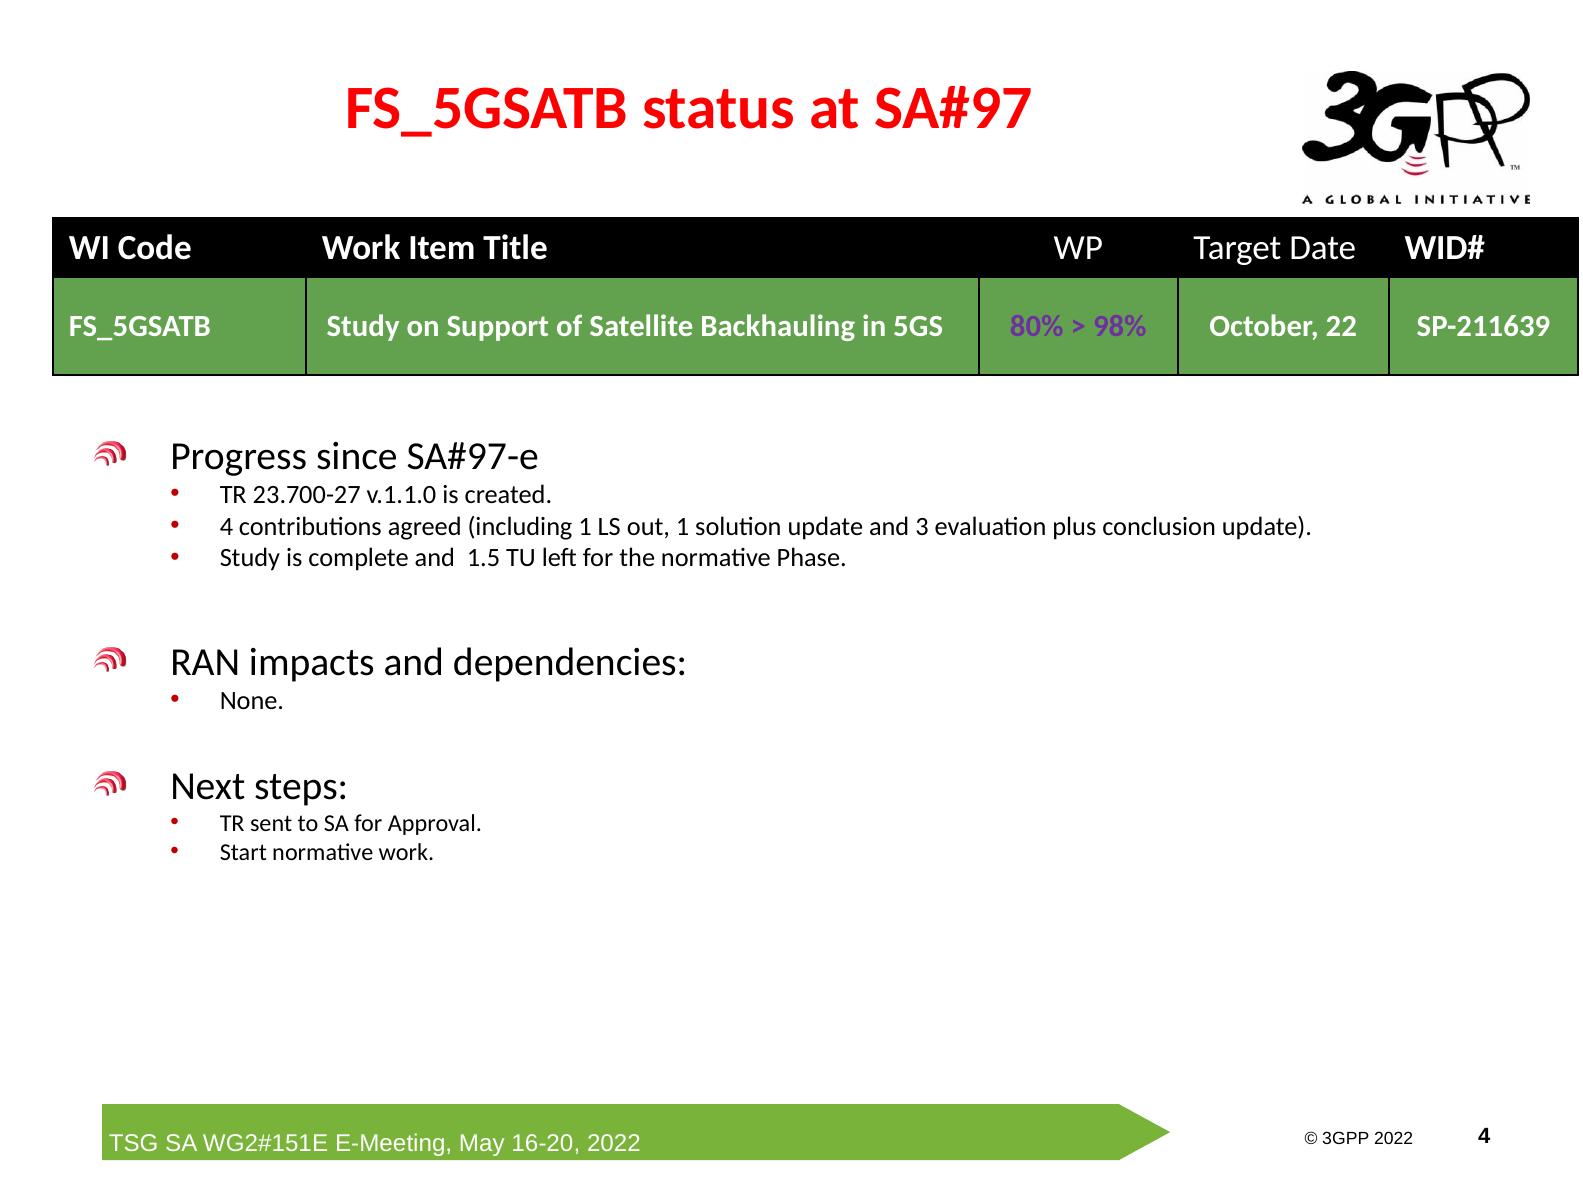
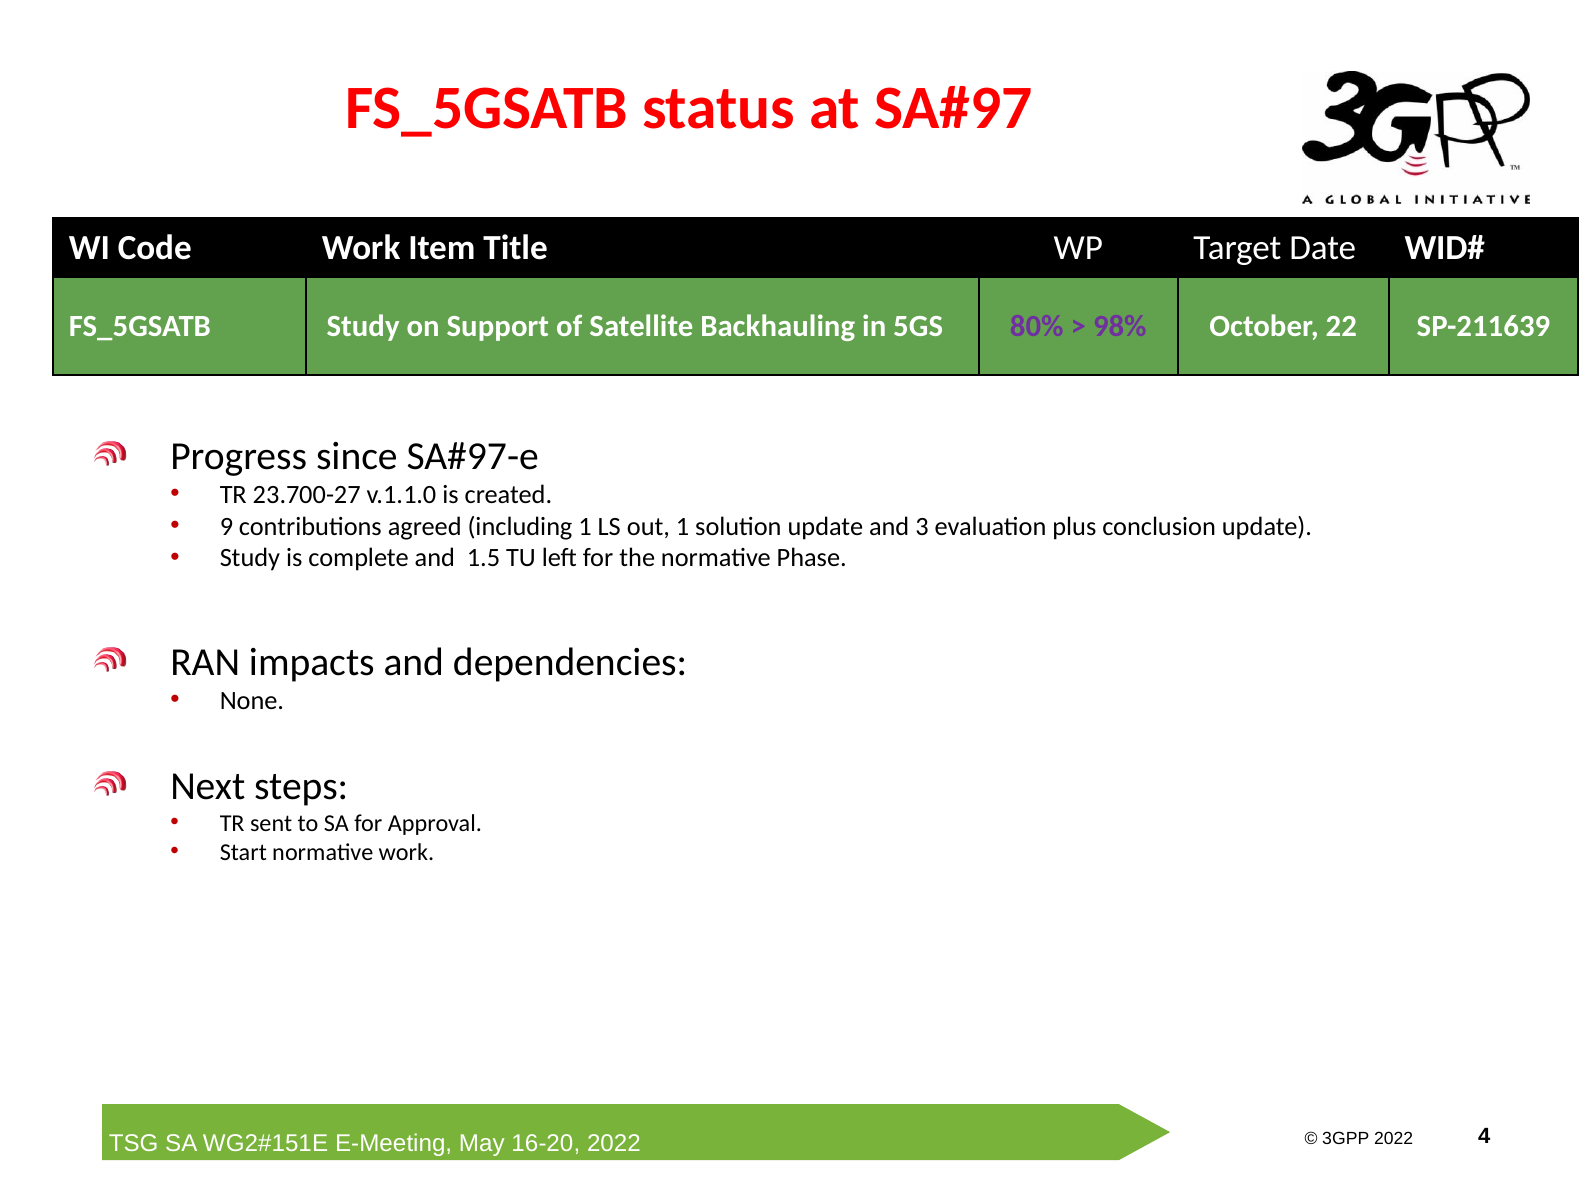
4: 4 -> 9 (226, 526)
